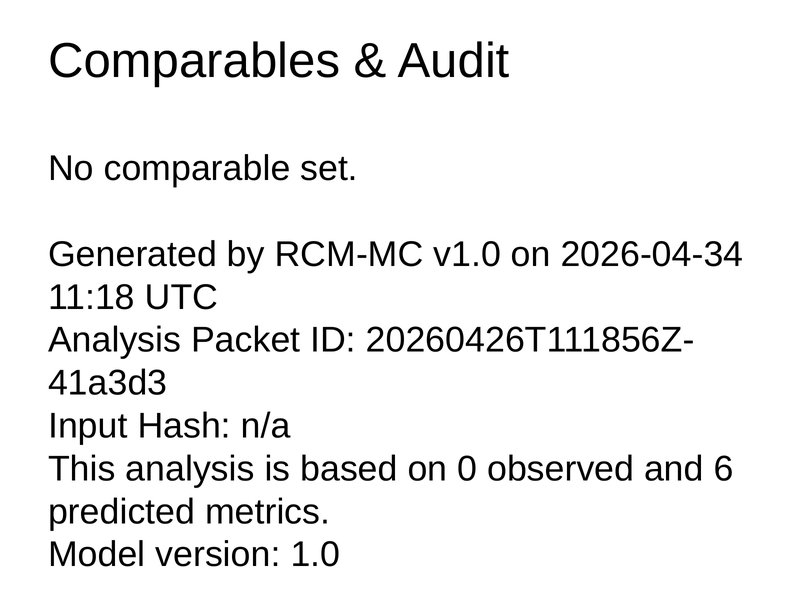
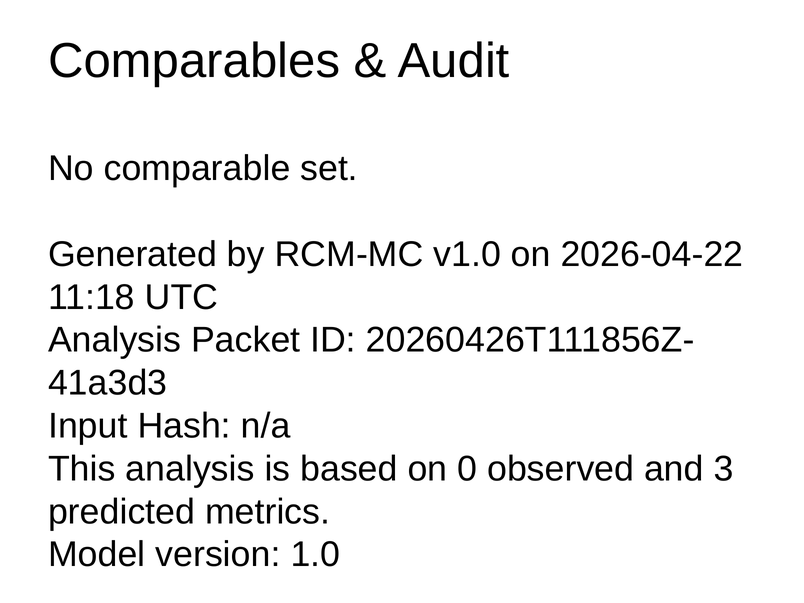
2026-04-34: 2026-04-34 -> 2026-04-22 (652, 254)
6: 6 -> 3 (724, 469)
